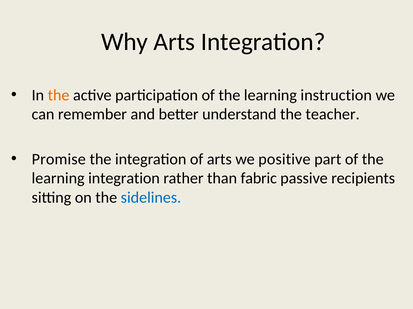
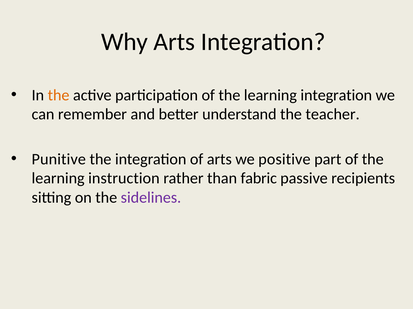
learning instruction: instruction -> integration (336, 95)
Promise: Promise -> Punitive (59, 160)
learning integration: integration -> instruction (124, 179)
sidelines colour: blue -> purple (151, 198)
